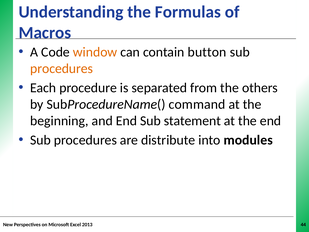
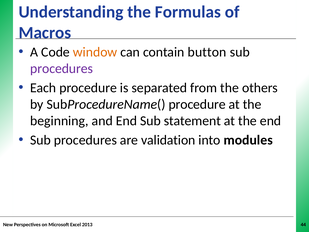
procedures colour: orange -> purple (62, 68)
SubProcedureName( command: command -> procedure (197, 104)
distribute: distribute -> validation (168, 140)
